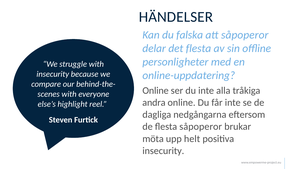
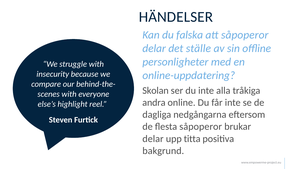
det flesta: flesta -> ställe (198, 48)
Online: Online -> Skolan (156, 91)
möta: möta -> delar (153, 139)
helt: helt -> titta (192, 139)
insecurity: insecurity -> bakgrund (163, 151)
